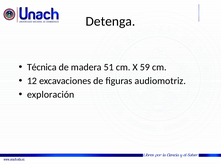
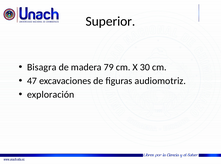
Detenga: Detenga -> Superior (110, 21)
Técnica: Técnica -> Bisagra (42, 67)
51: 51 -> 79 (109, 67)
59: 59 -> 30 (145, 67)
12: 12 -> 47 (32, 81)
